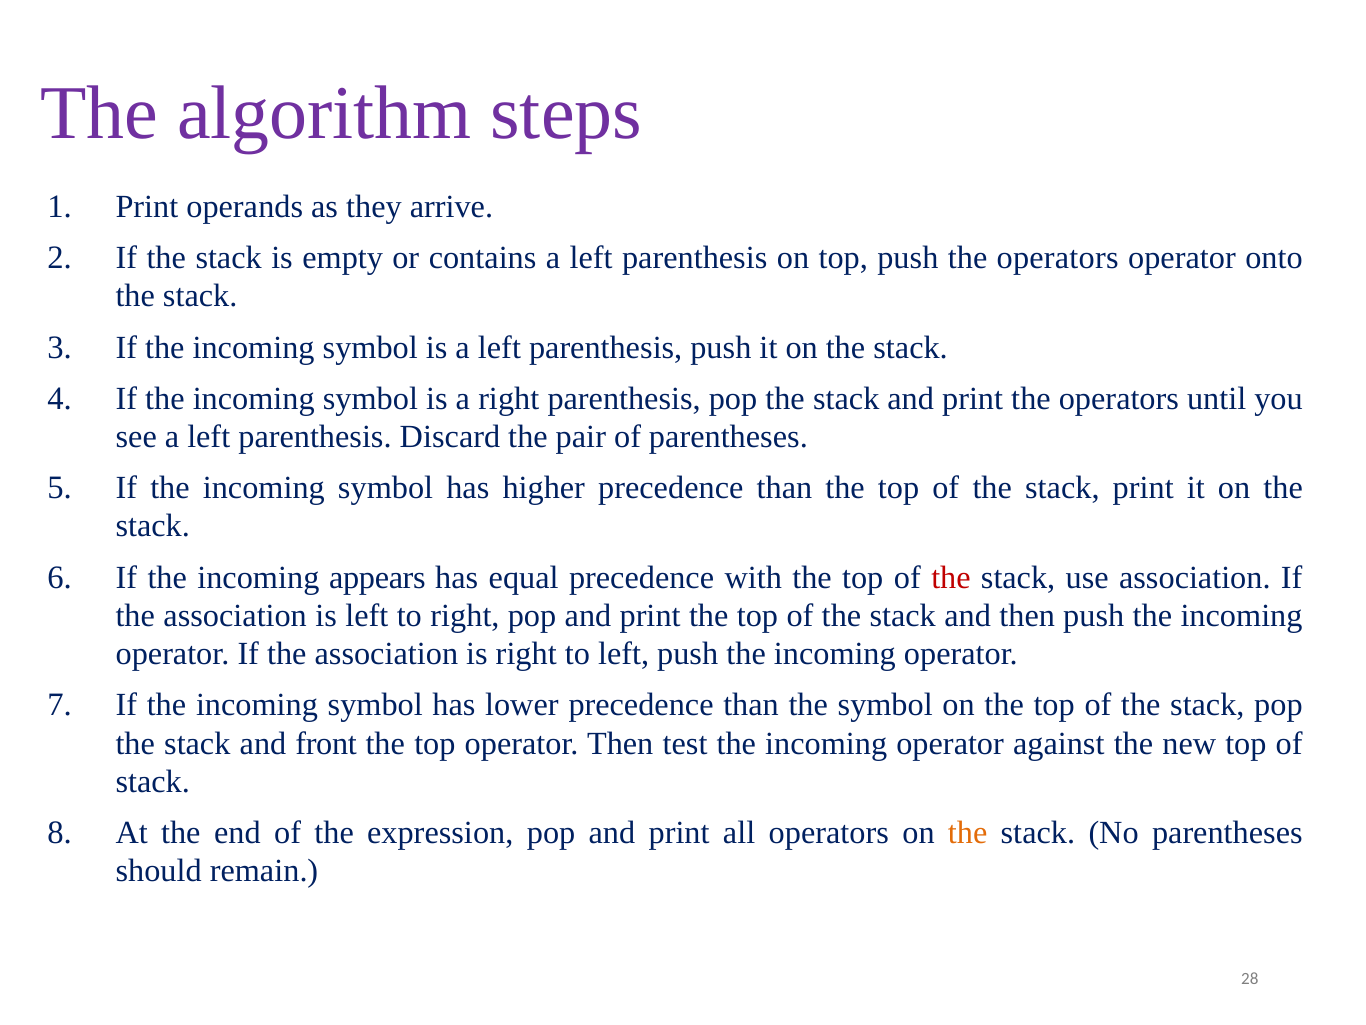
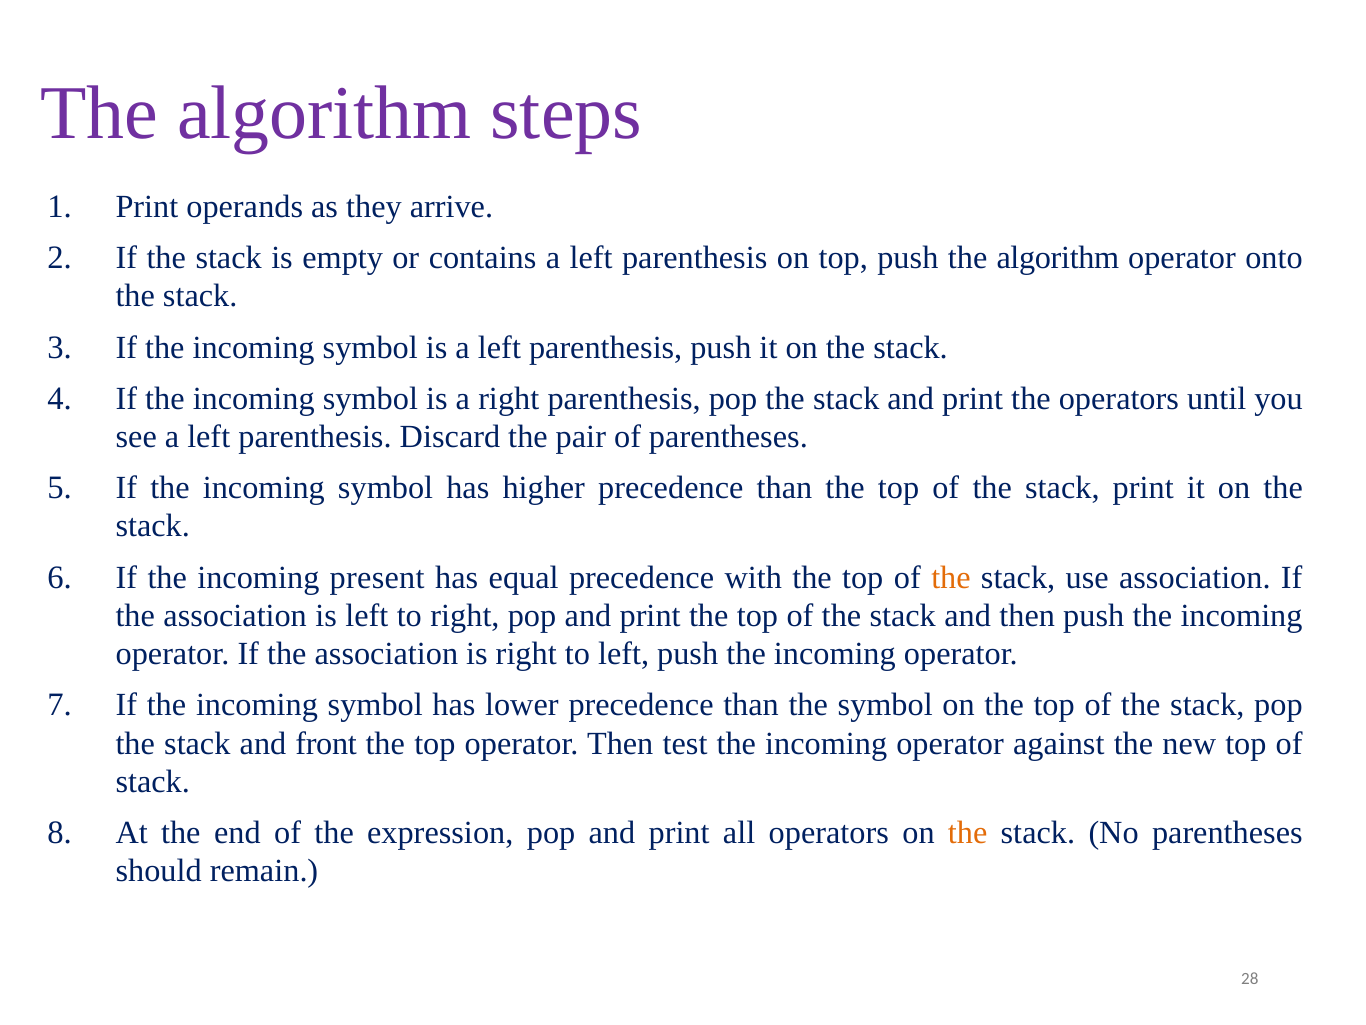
push the operators: operators -> algorithm (1058, 258)
appears: appears -> present (377, 577)
the colour: red -> orange (951, 577)
